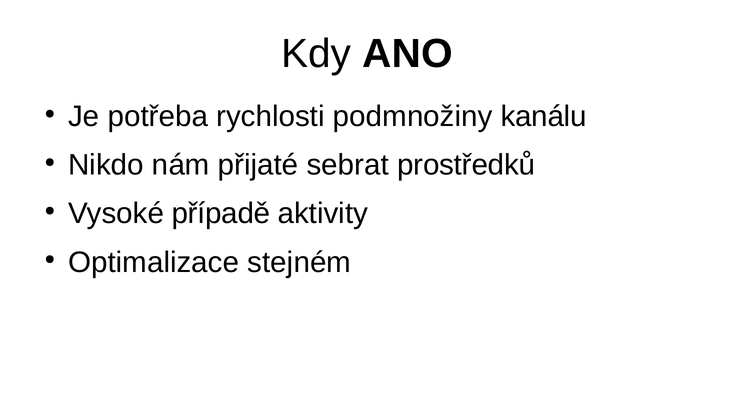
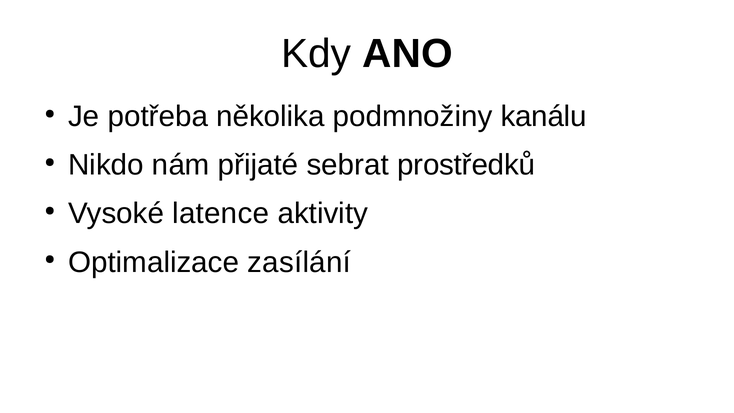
rychlosti: rychlosti -> několika (270, 116)
případě: případě -> latence (221, 214)
stejném: stejném -> zasílání (299, 262)
